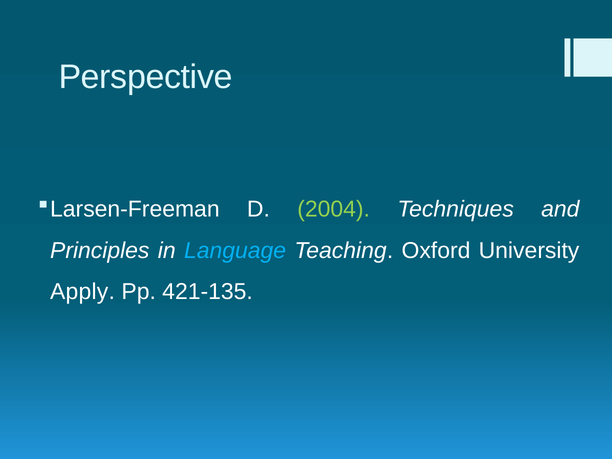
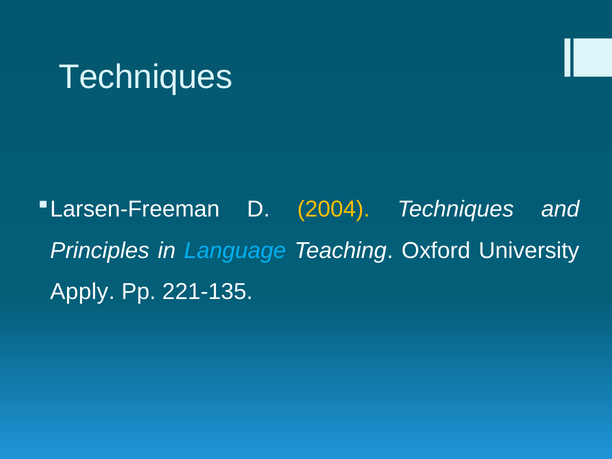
Perspective: Perspective -> Techniques (146, 77)
2004 colour: light green -> yellow (334, 209)
421-135: 421-135 -> 221-135 (208, 292)
